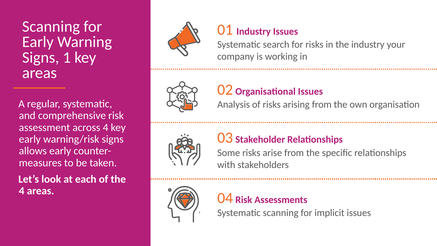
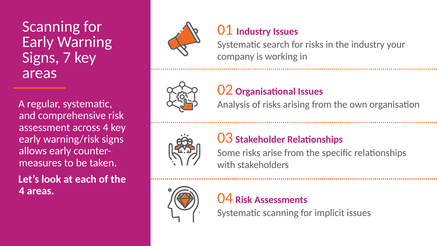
1: 1 -> 7 (67, 57)
